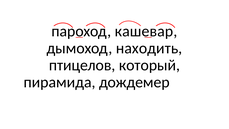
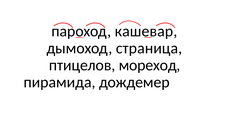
находить: находить -> страница (149, 48)
который: который -> мореход (150, 65)
